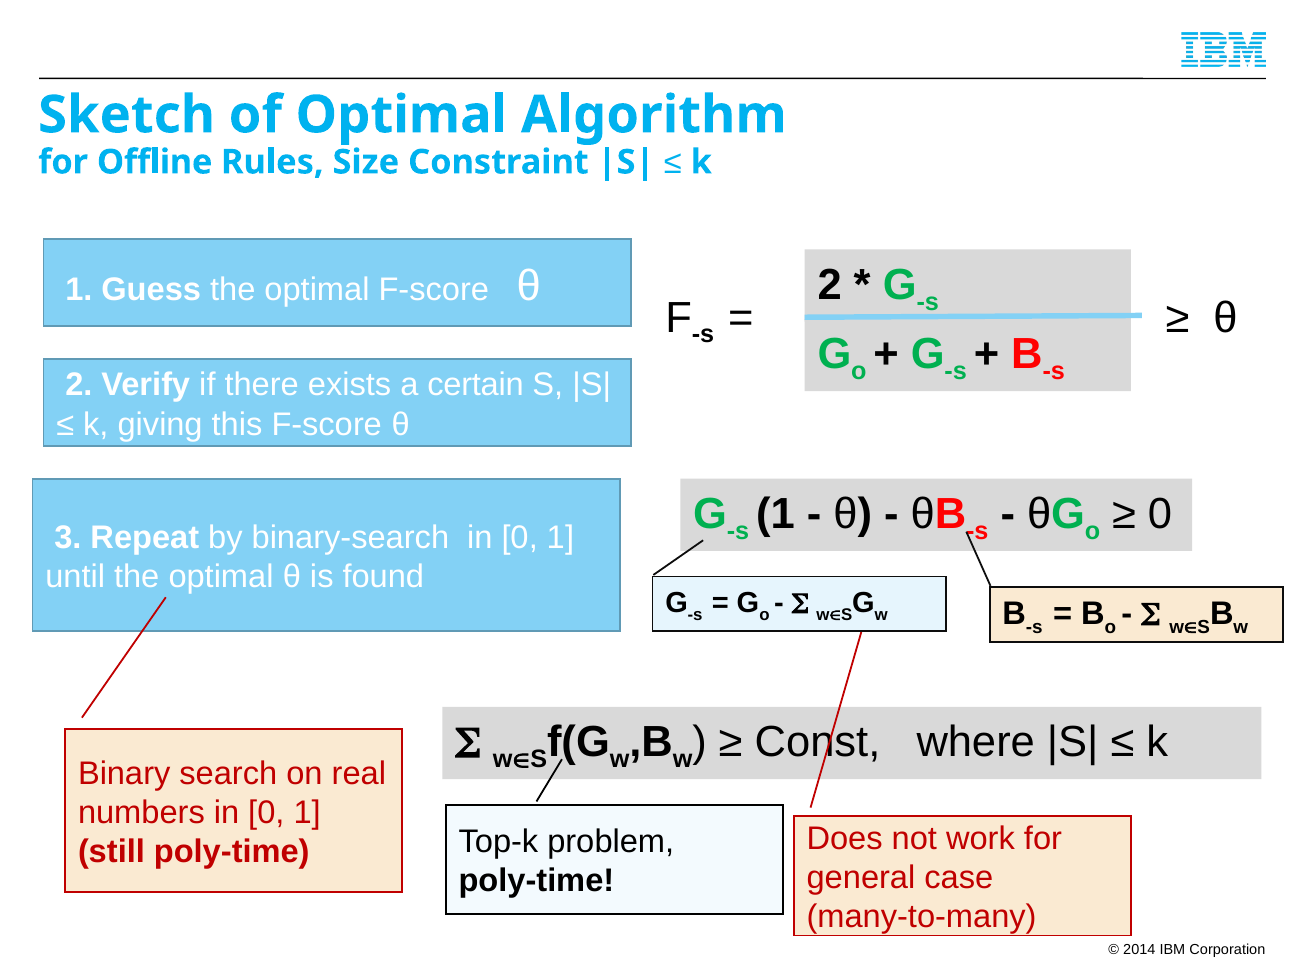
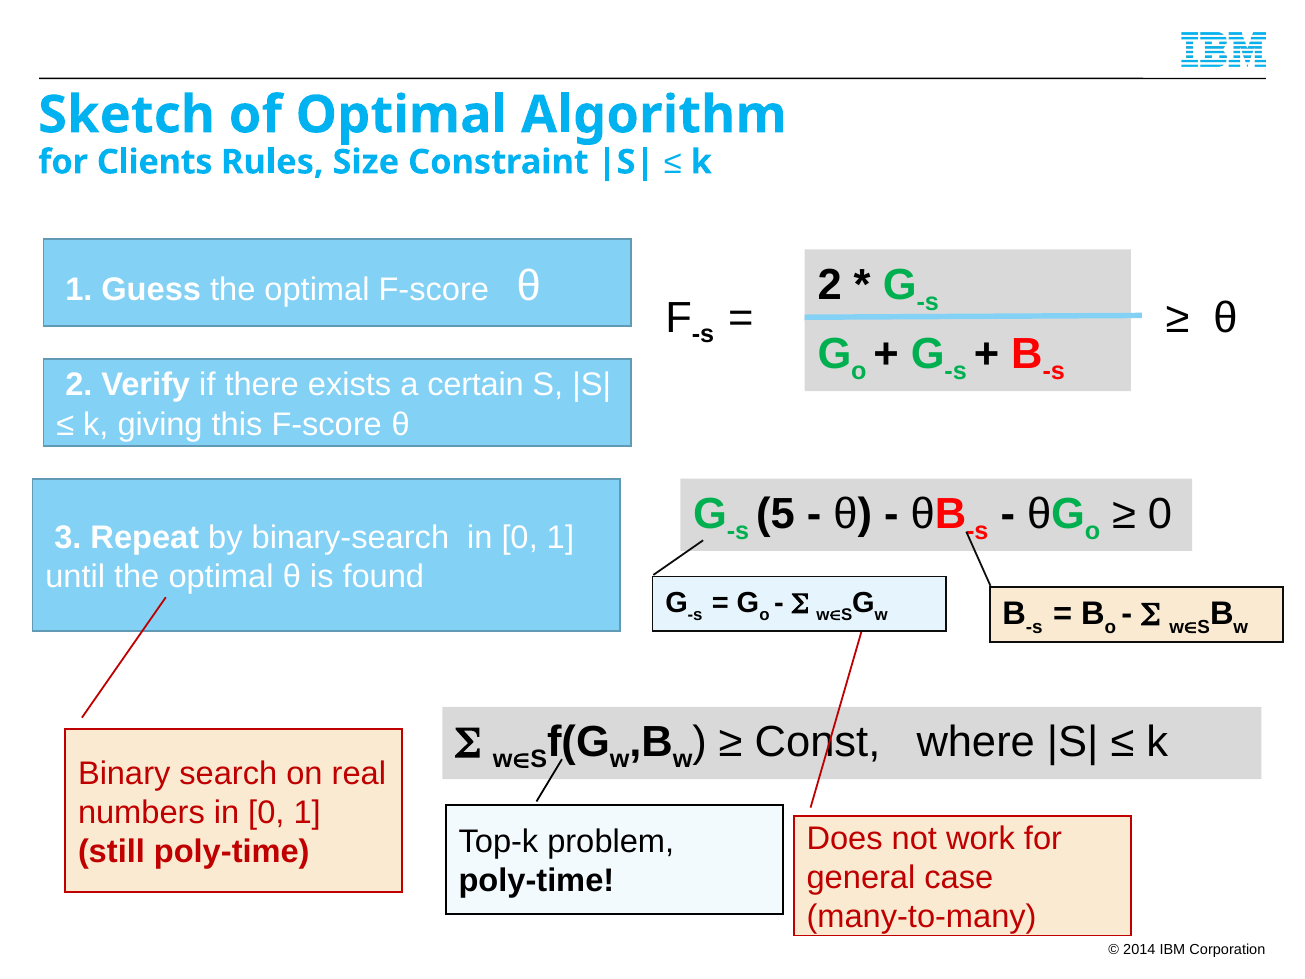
Offline: Offline -> Clients (155, 162)
s 1: 1 -> 5 (776, 514)
